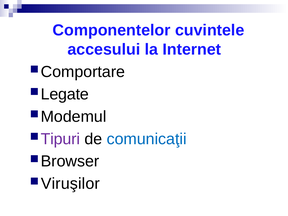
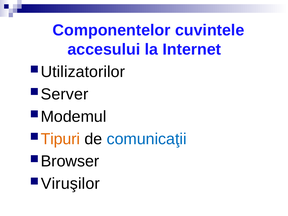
Comportare: Comportare -> Utilizatorilor (83, 72)
Legate: Legate -> Server (65, 94)
Tipuri colour: purple -> orange (60, 139)
